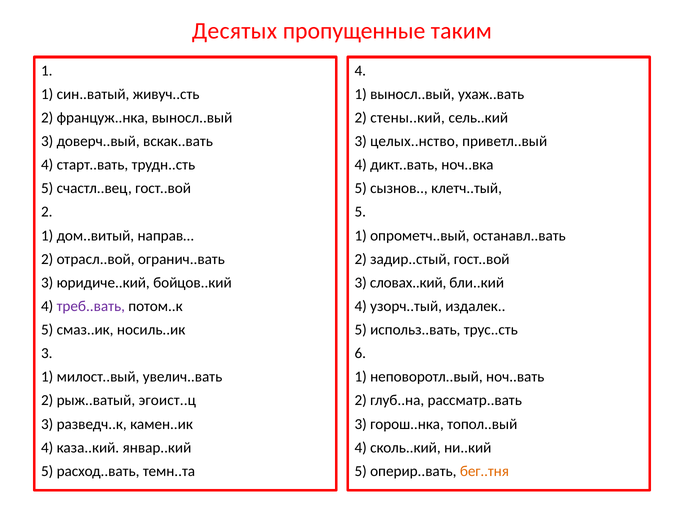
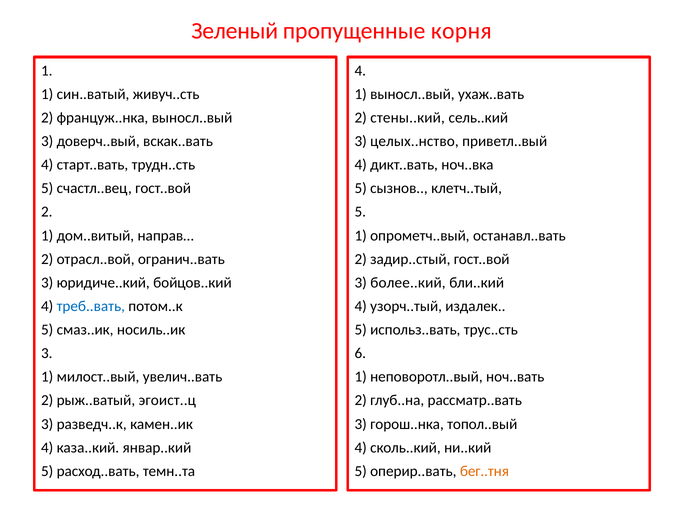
Десятых: Десятых -> Зеленый (235, 31)
таким: таким -> корня (461, 31)
словах..кий: словах..кий -> более..кий (408, 283)
треб..вать colour: purple -> blue (91, 306)
